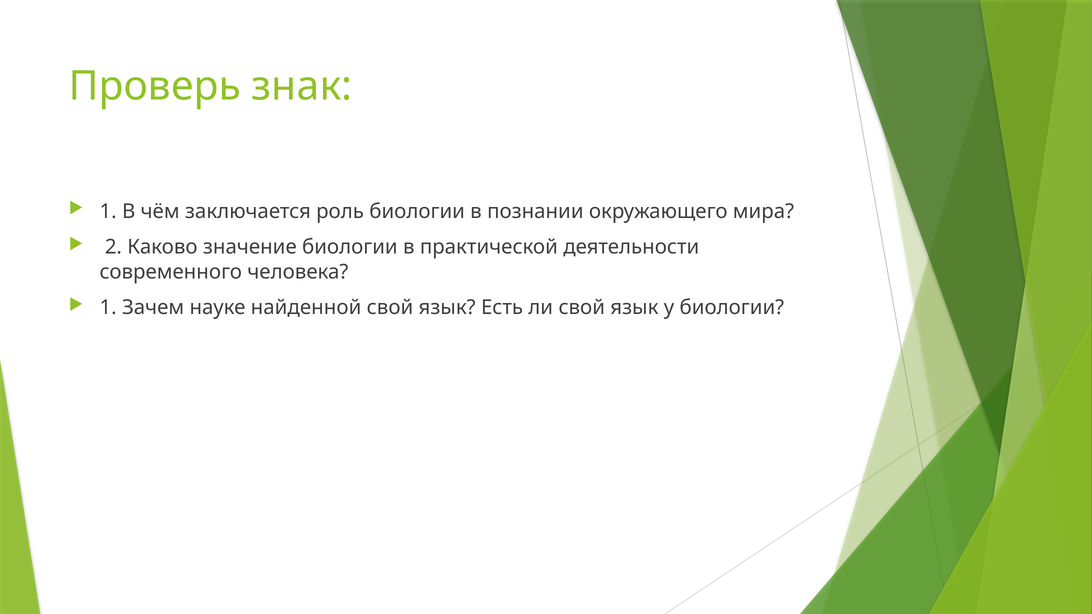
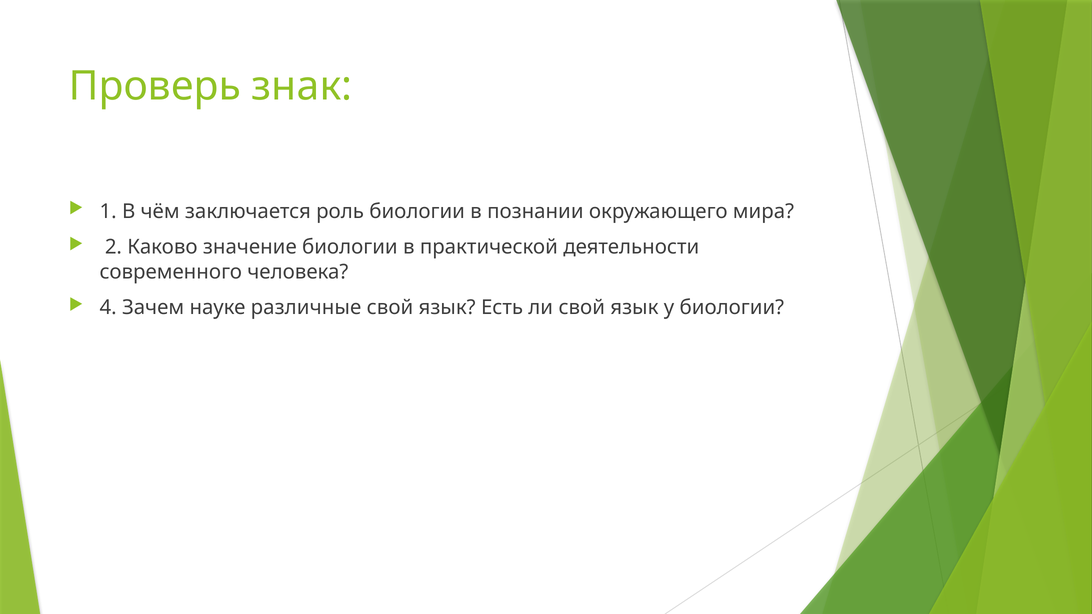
1: 1 -> 4 (108, 308)
найденной: найденной -> различные (306, 308)
